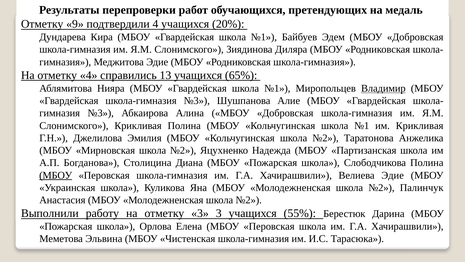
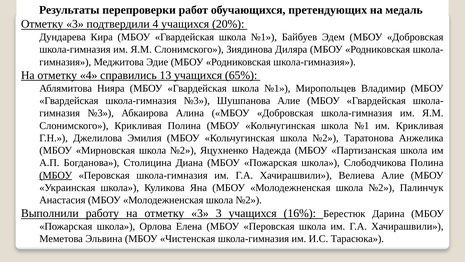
9: 9 -> 3 (75, 24)
Владимир underline: present -> none (383, 88)
Велиева Эдие: Эдие -> Алие (393, 175)
55%: 55% -> 16% (300, 213)
